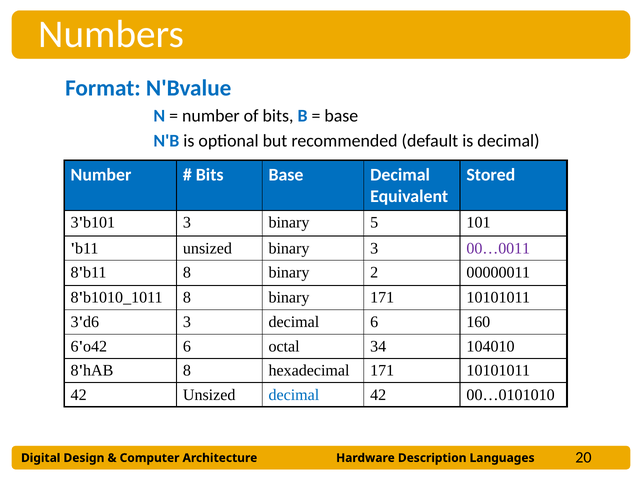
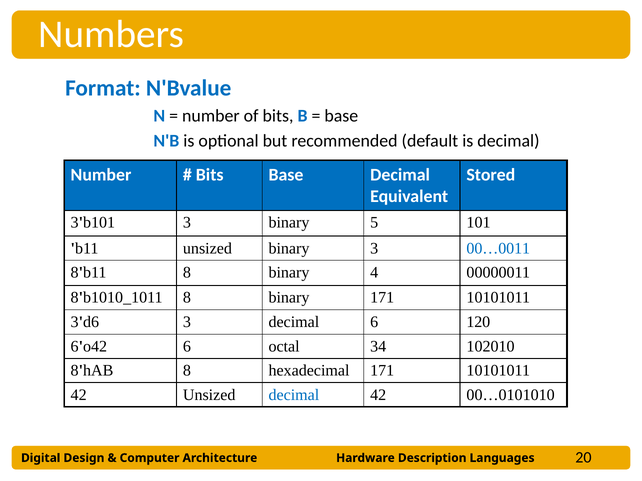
00…0011 colour: purple -> blue (498, 249)
2: 2 -> 4 (374, 273)
160: 160 -> 120 (478, 322)
104010: 104010 -> 102010 (491, 347)
